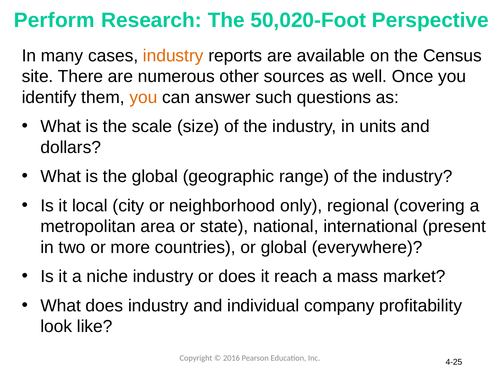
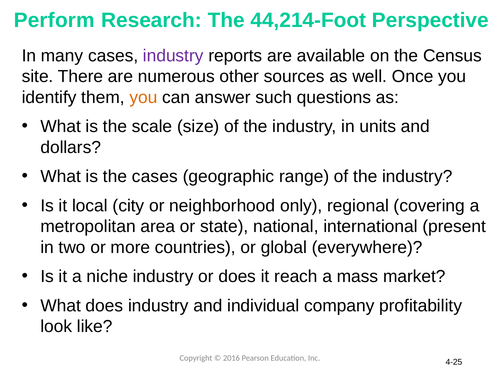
50,020-Foot: 50,020-Foot -> 44,214-Foot (308, 20)
industry colour: orange -> purple (173, 56)
the global: global -> cases (155, 177)
